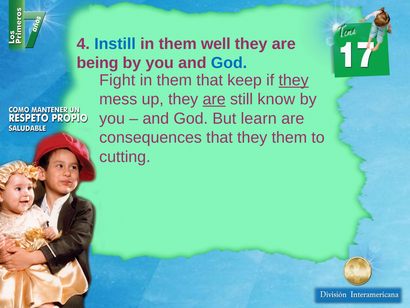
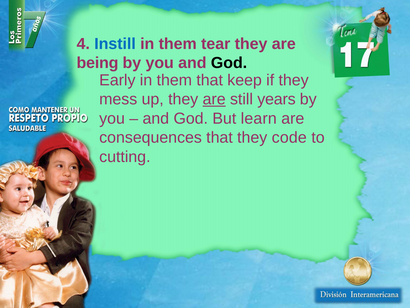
well: well -> tear (216, 44)
God colour: blue -> black (229, 63)
Fight: Fight -> Early (117, 80)
they underline: present -> none (294, 80)
know: know -> years (276, 99)
they them: them -> code (289, 137)
